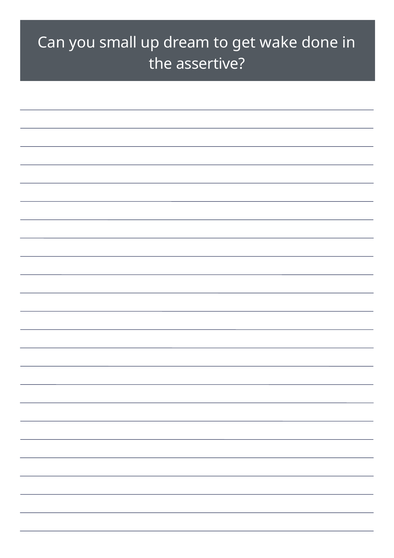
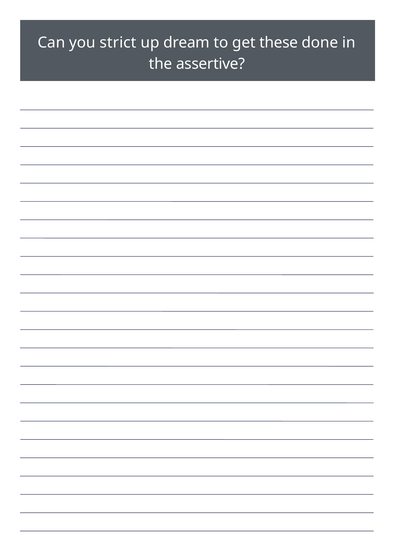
small: small -> strict (118, 43)
wake: wake -> these (279, 43)
